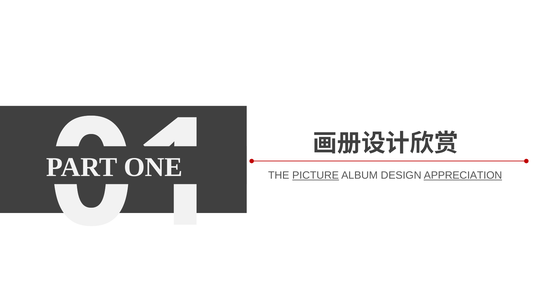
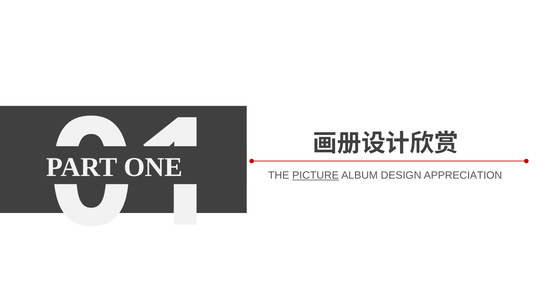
APPRECIATION underline: present -> none (463, 176)
